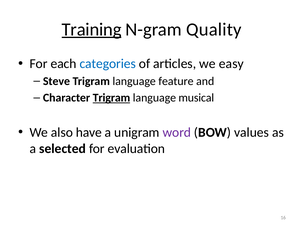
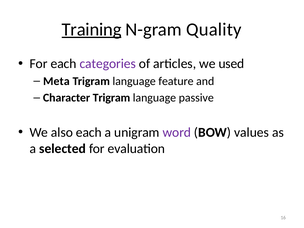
categories colour: blue -> purple (108, 64)
easy: easy -> used (231, 64)
Steve: Steve -> Meta (56, 81)
Trigram underline: present -> none (111, 98)
musical: musical -> passive (196, 98)
also have: have -> each (89, 132)
